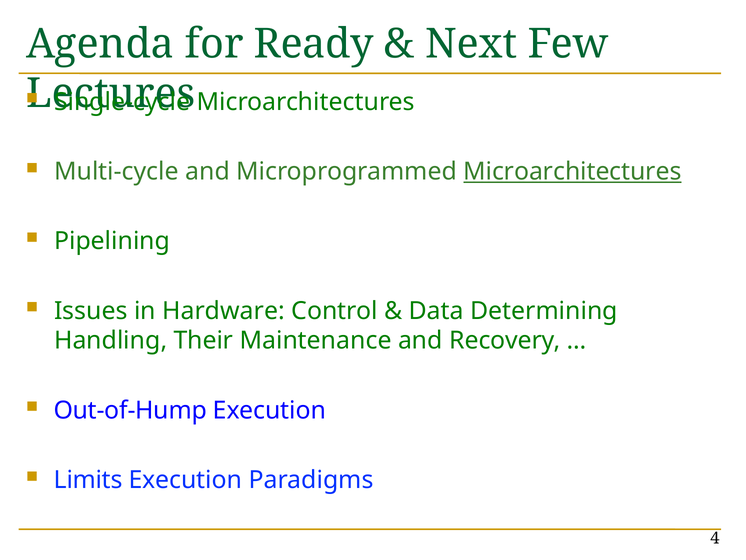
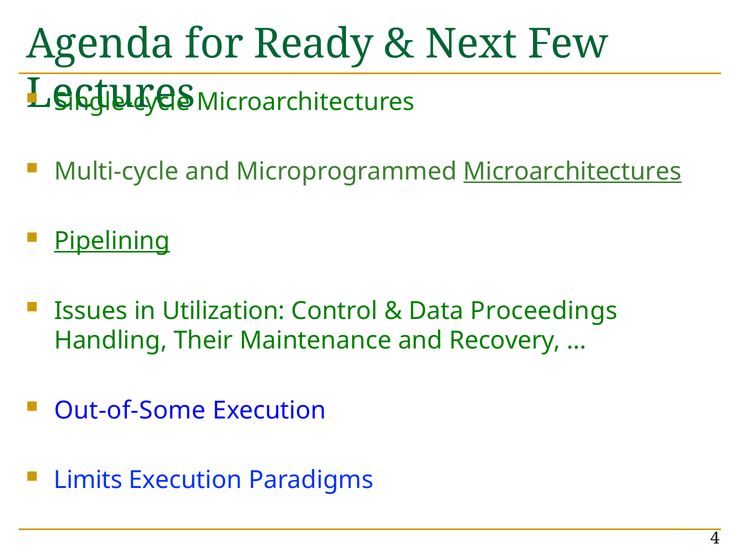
Pipelining underline: none -> present (112, 241)
Hardware: Hardware -> Utilization (224, 311)
Determining: Determining -> Proceedings (544, 311)
Out-of-Hump: Out-of-Hump -> Out-of-Some (130, 410)
